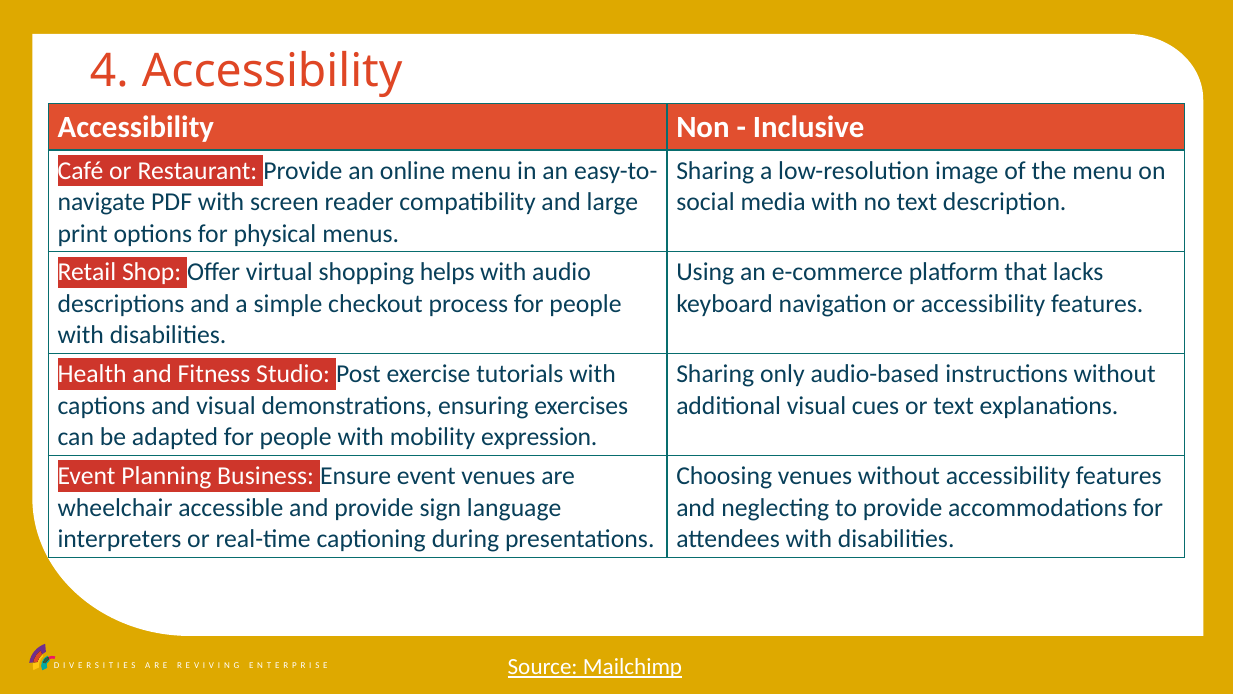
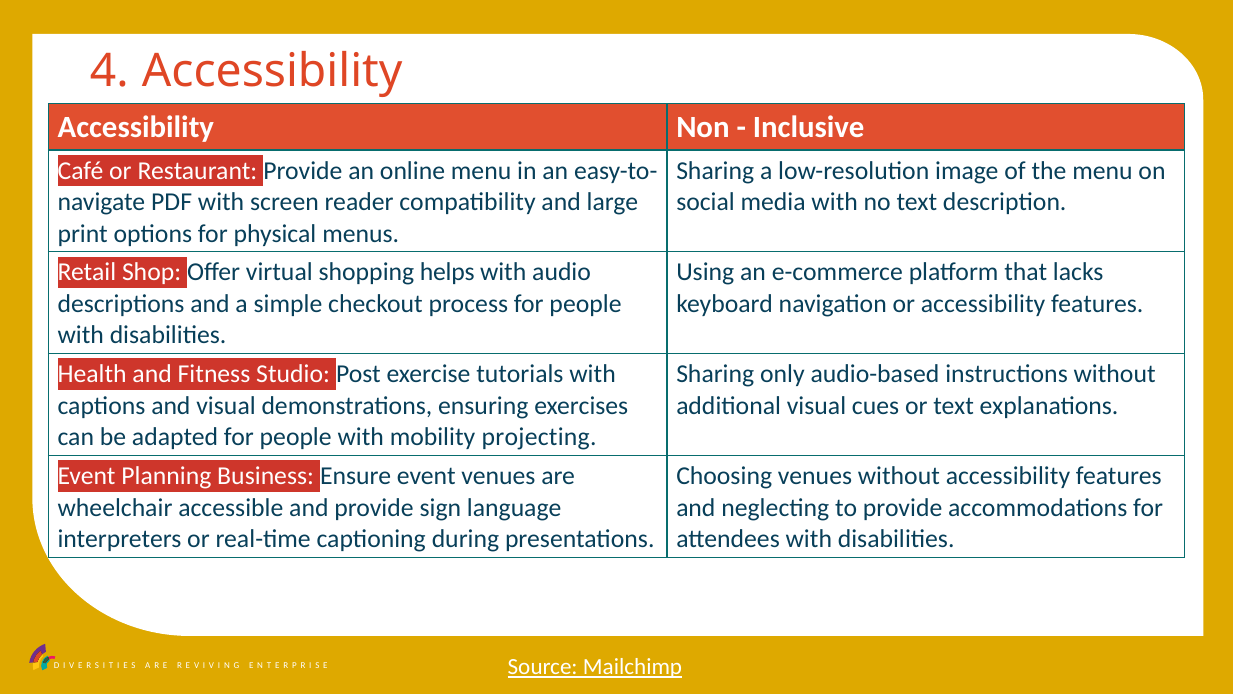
expression: expression -> projecting (539, 437)
